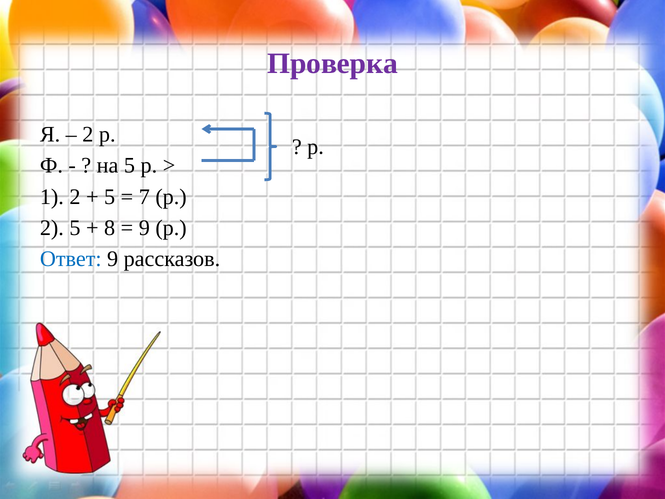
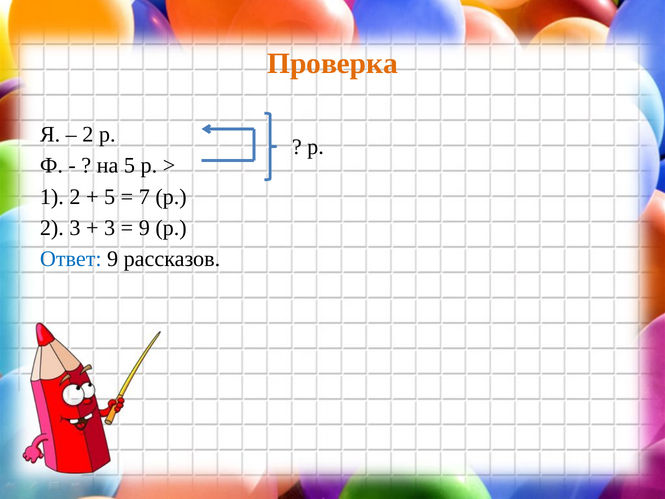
Проверка colour: purple -> orange (333, 64)
2 5: 5 -> 3 (75, 228)
8: 8 -> 3 (110, 228)
